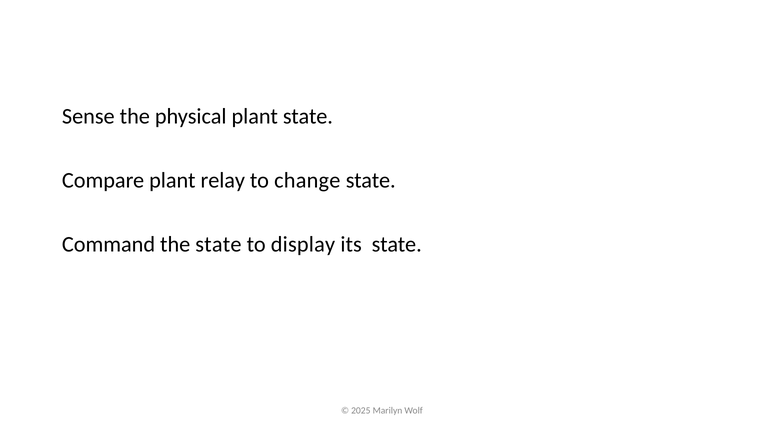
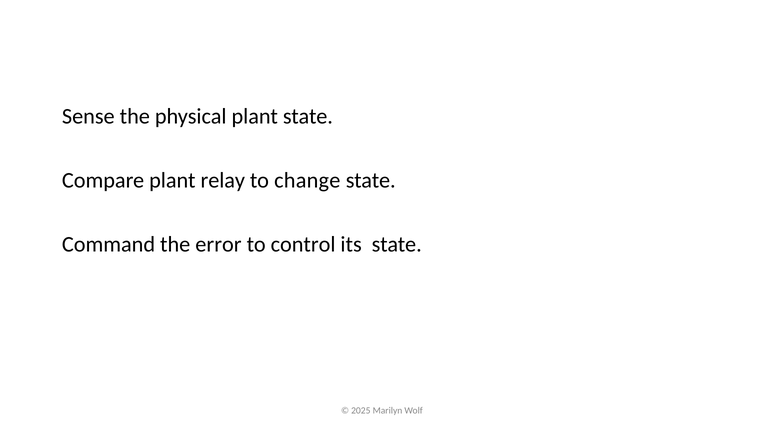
the state: state -> error (218, 244)
display: display -> control (303, 244)
